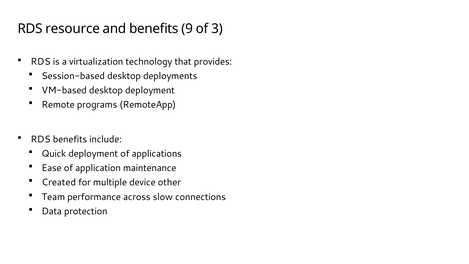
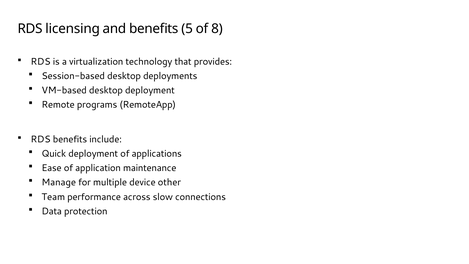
resource: resource -> licensing (73, 29)
9: 9 -> 5 (187, 29)
3: 3 -> 8 (217, 29)
Created: Created -> Manage (59, 182)
